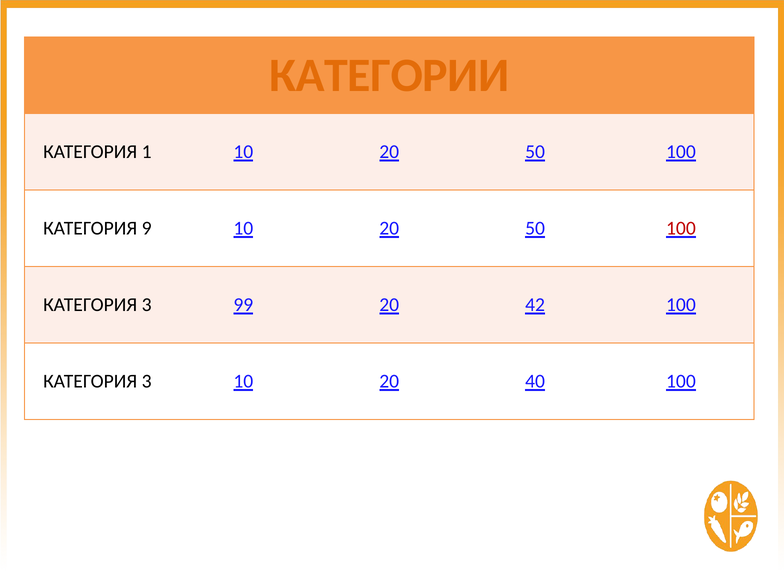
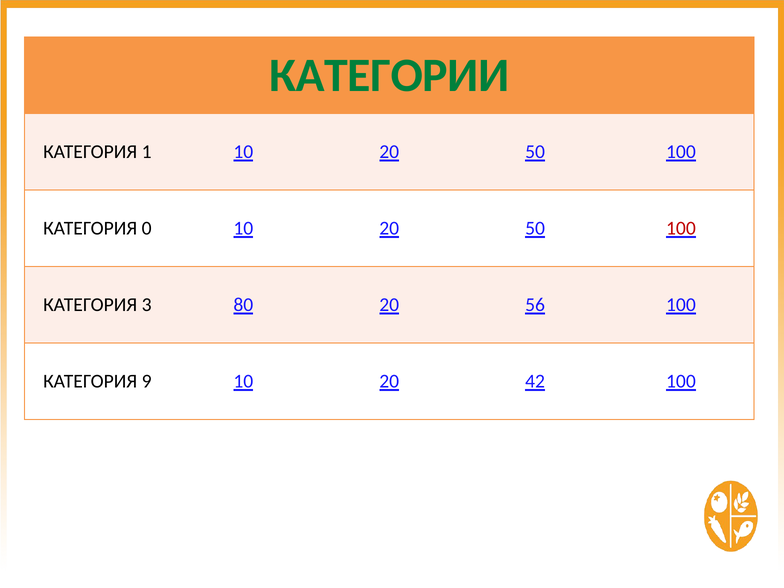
КАТЕГОРИИ colour: orange -> green (389, 76)
9: 9 -> 0 (147, 228)
99: 99 -> 80 (243, 305)
42: 42 -> 56 (535, 305)
3: 3 -> 9 (147, 381)
40: 40 -> 42 (535, 381)
